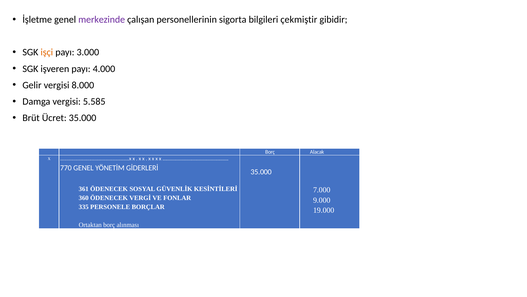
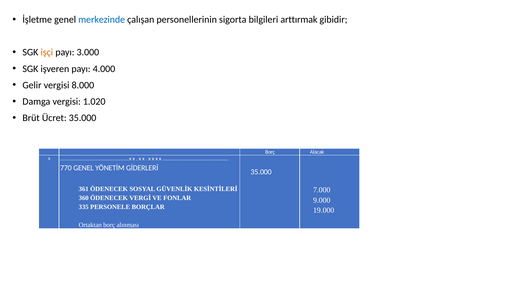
merkezinde colour: purple -> blue (102, 20)
çekmiştir: çekmiştir -> arttırmak (299, 20)
5.585: 5.585 -> 1.020 (94, 101)
